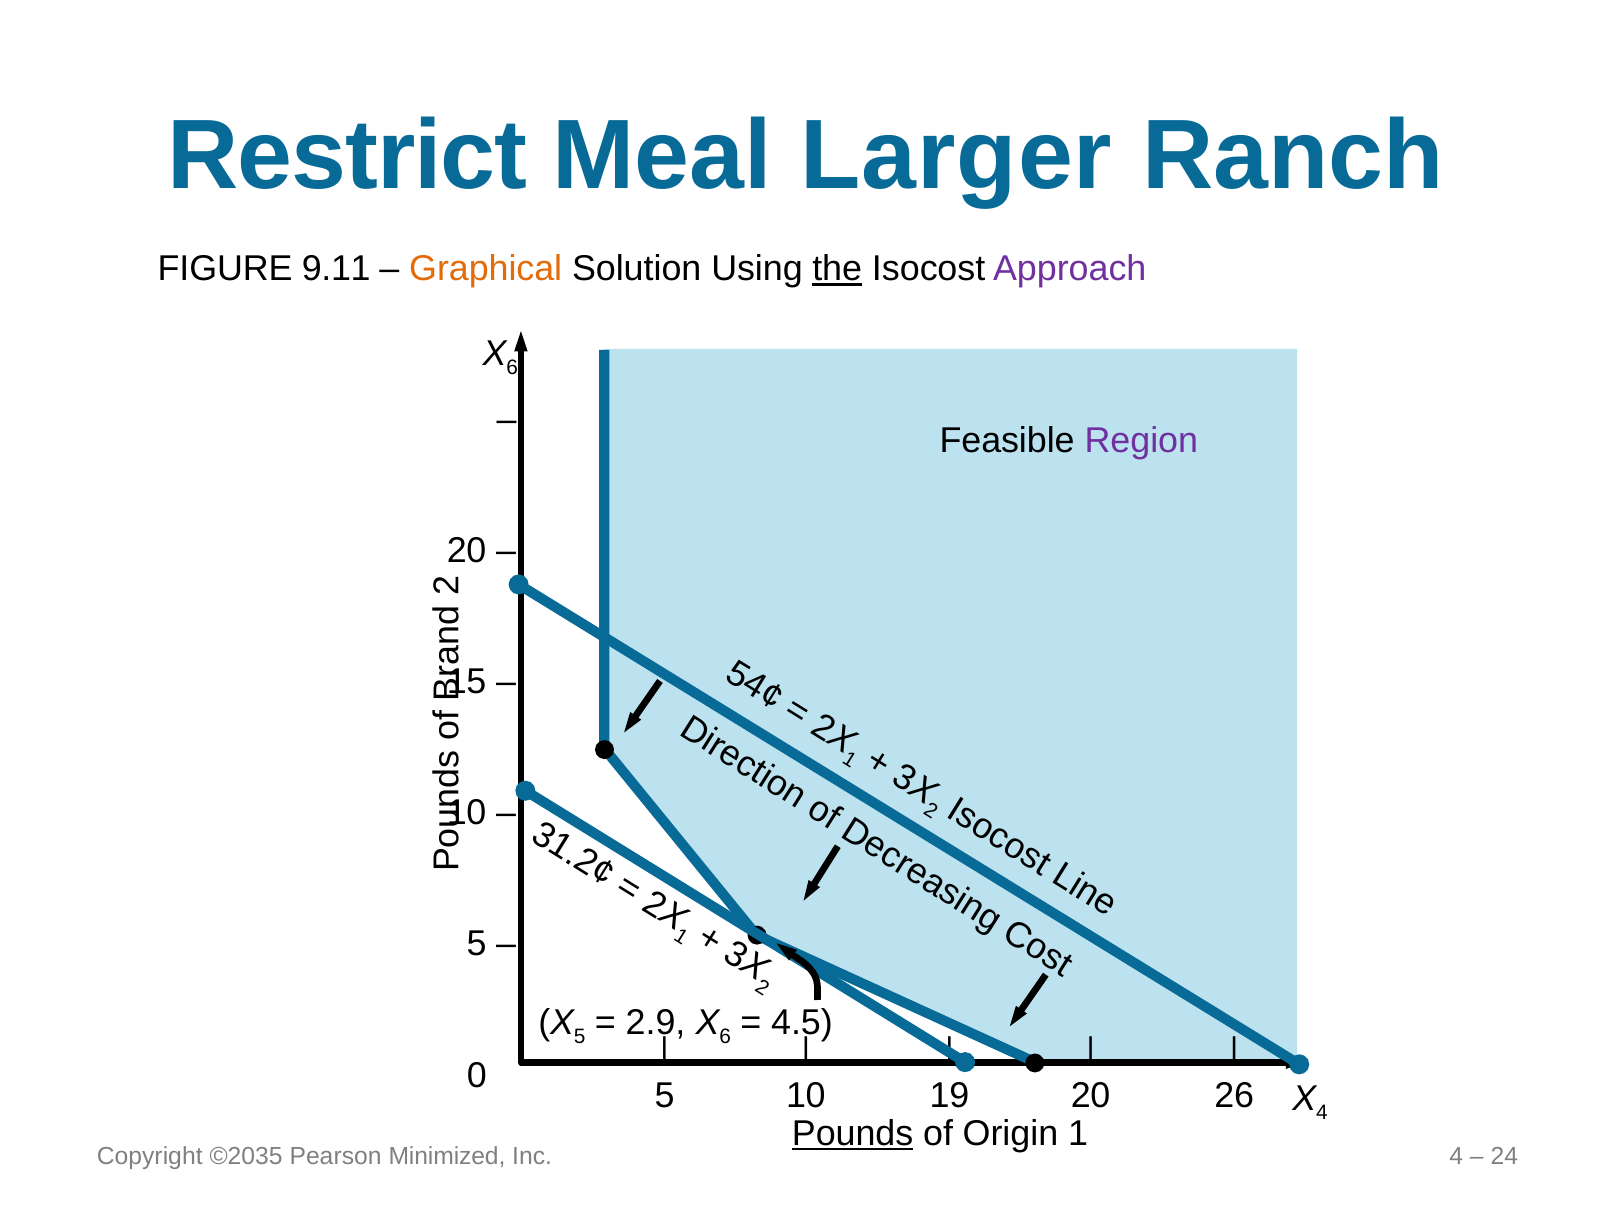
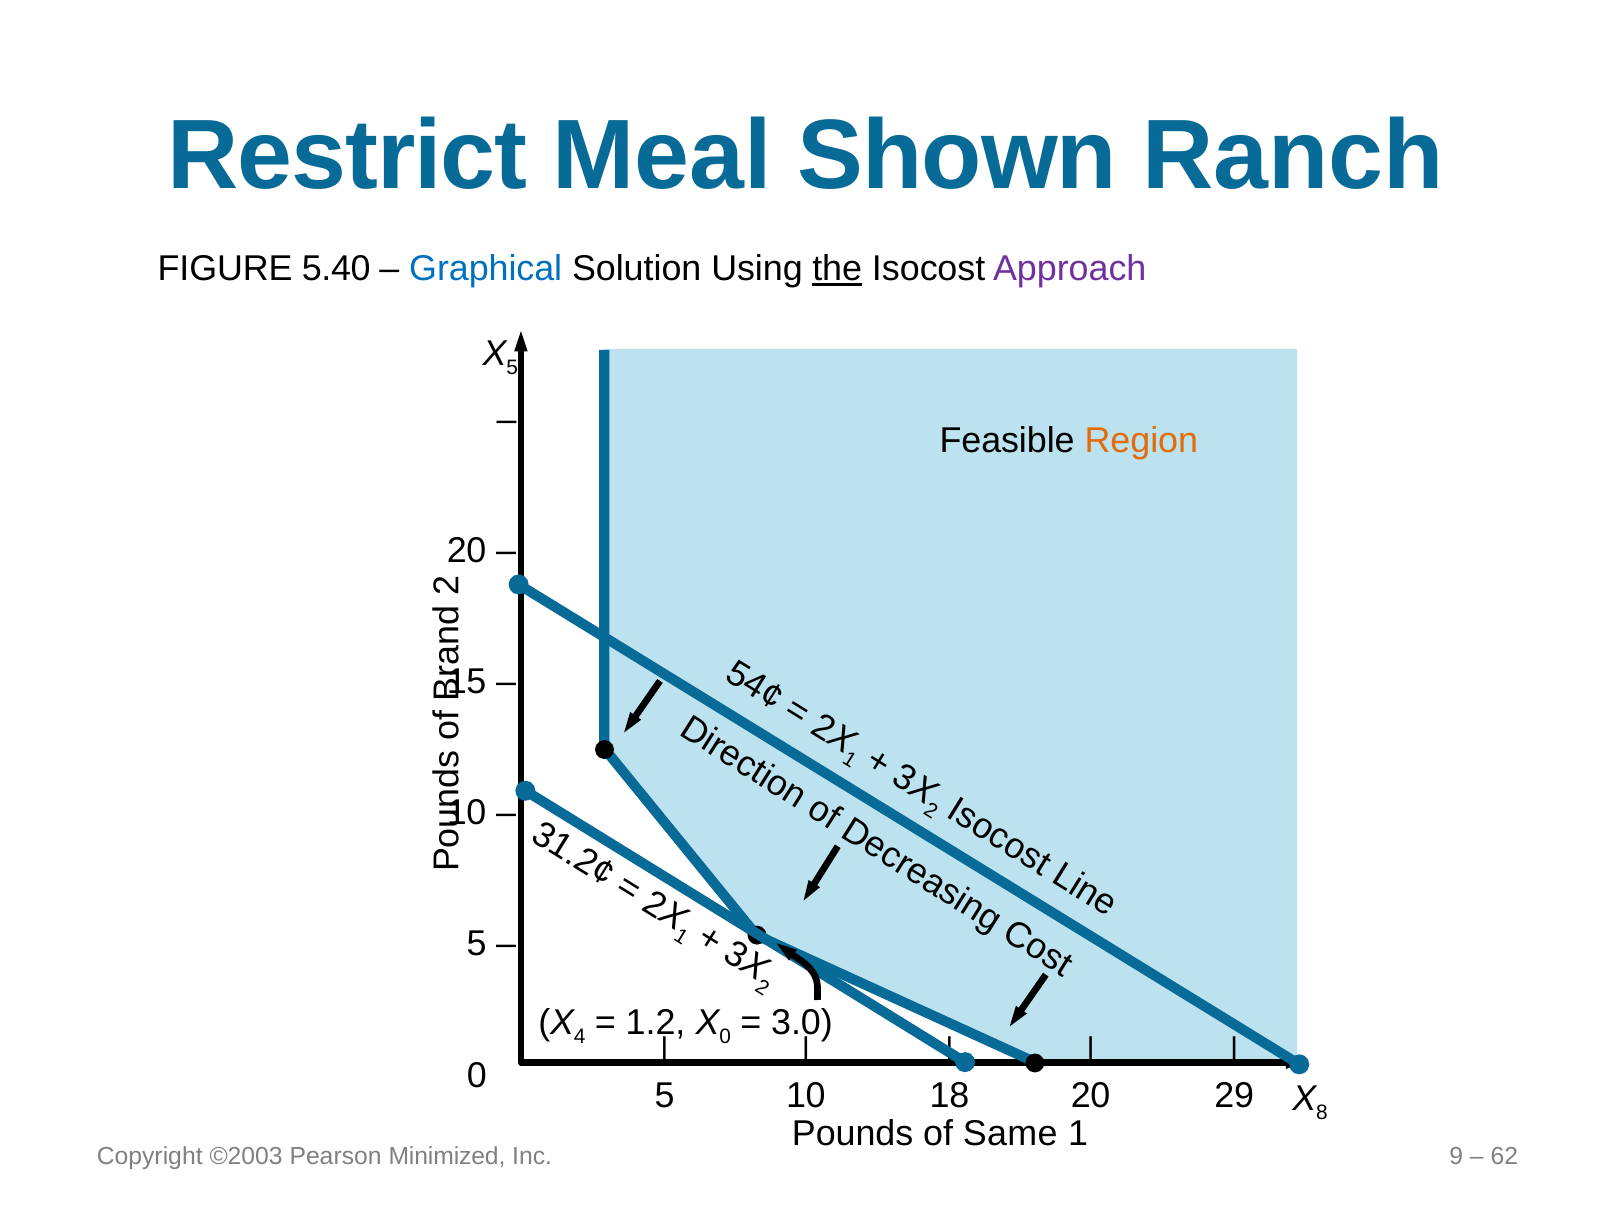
Larger: Larger -> Shown (957, 156)
9.11: 9.11 -> 5.40 (336, 269)
Graphical colour: orange -> blue (486, 269)
6: 6 -> 5 (512, 368)
Region colour: purple -> orange (1141, 441)
5: 5 -> 4 (580, 1037)
2.9: 2.9 -> 1.2 (656, 1023)
6: 6 -> 0 (725, 1037)
4.5: 4.5 -> 3.0 (802, 1023)
19: 19 -> 18 (949, 1096)
26: 26 -> 29 (1234, 1096)
4: 4 -> 8 (1322, 1112)
Pounds underline: present -> none (853, 1134)
Origin: Origin -> Same (1010, 1134)
©2035: ©2035 -> ©2003 (246, 1157)
Inc 4: 4 -> 9 (1456, 1157)
24: 24 -> 62 (1504, 1157)
